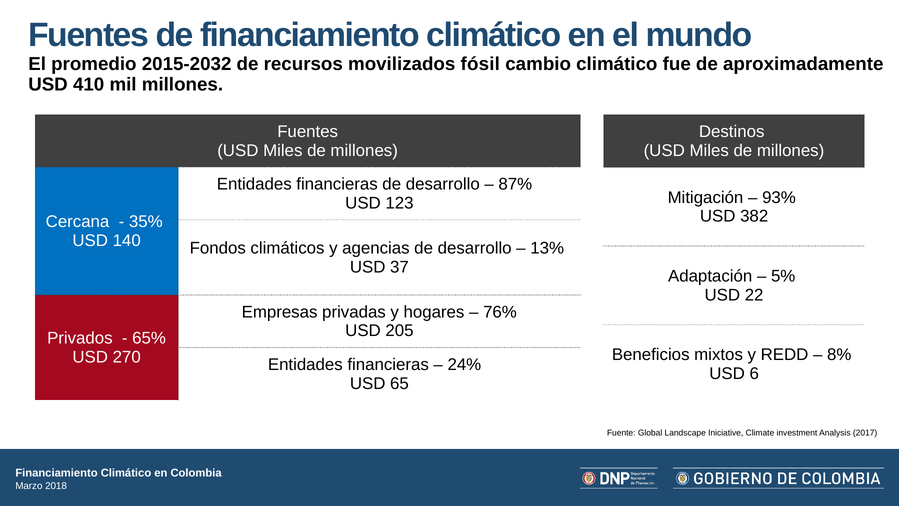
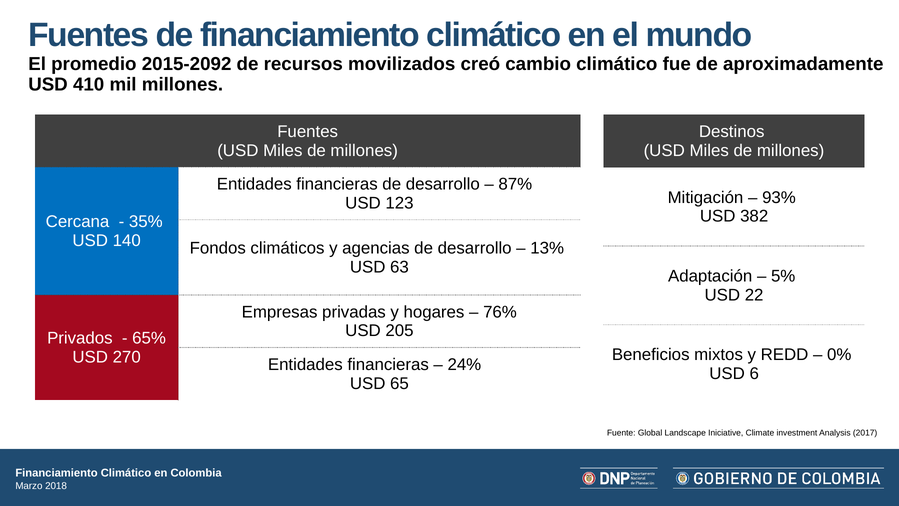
2015-2032: 2015-2032 -> 2015-2092 (187, 64)
fósil: fósil -> creó (480, 64)
37: 37 -> 63 (399, 267)
8%: 8% -> 0% (839, 355)
